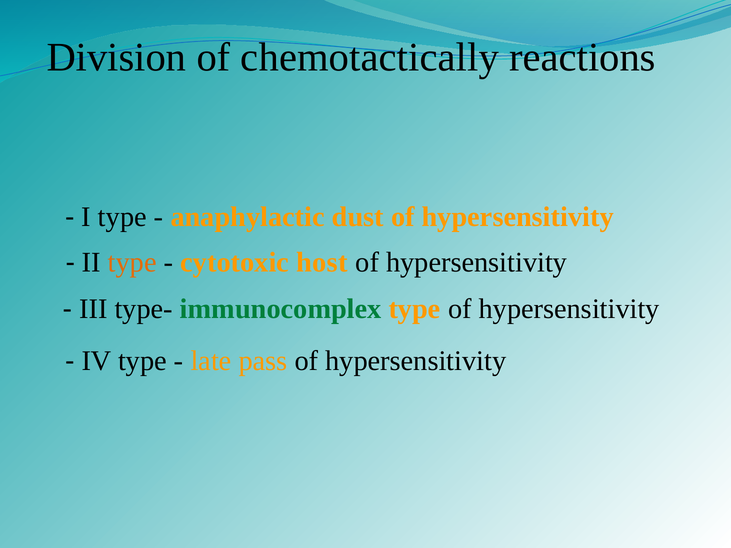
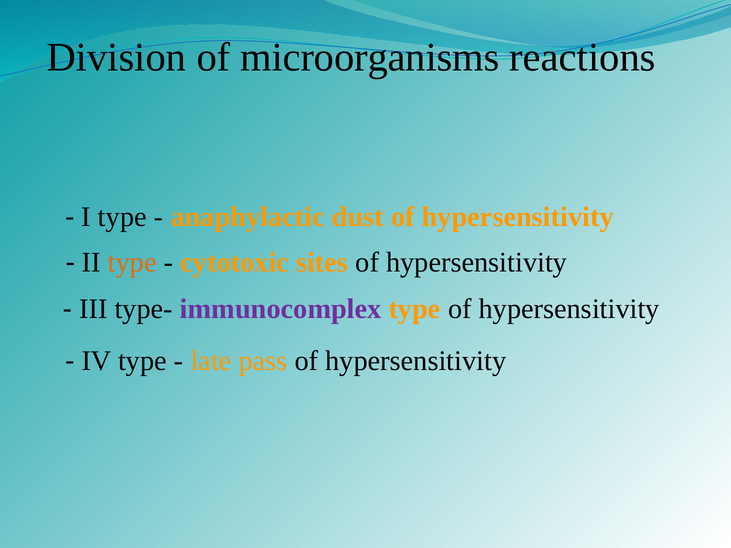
chemotactically: chemotactically -> microorganisms (370, 58)
host: host -> sites (322, 263)
immunocomplex colour: green -> purple (281, 309)
